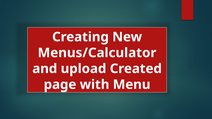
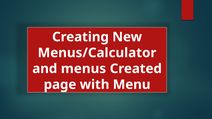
upload: upload -> menus (83, 69)
